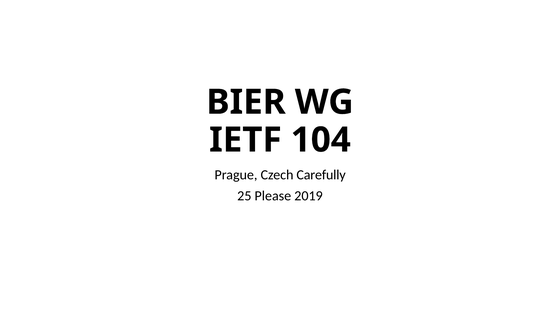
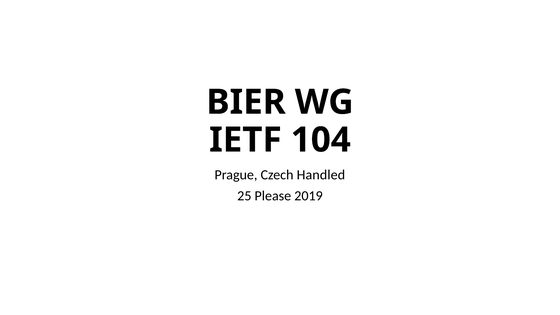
Carefully: Carefully -> Handled (321, 175)
